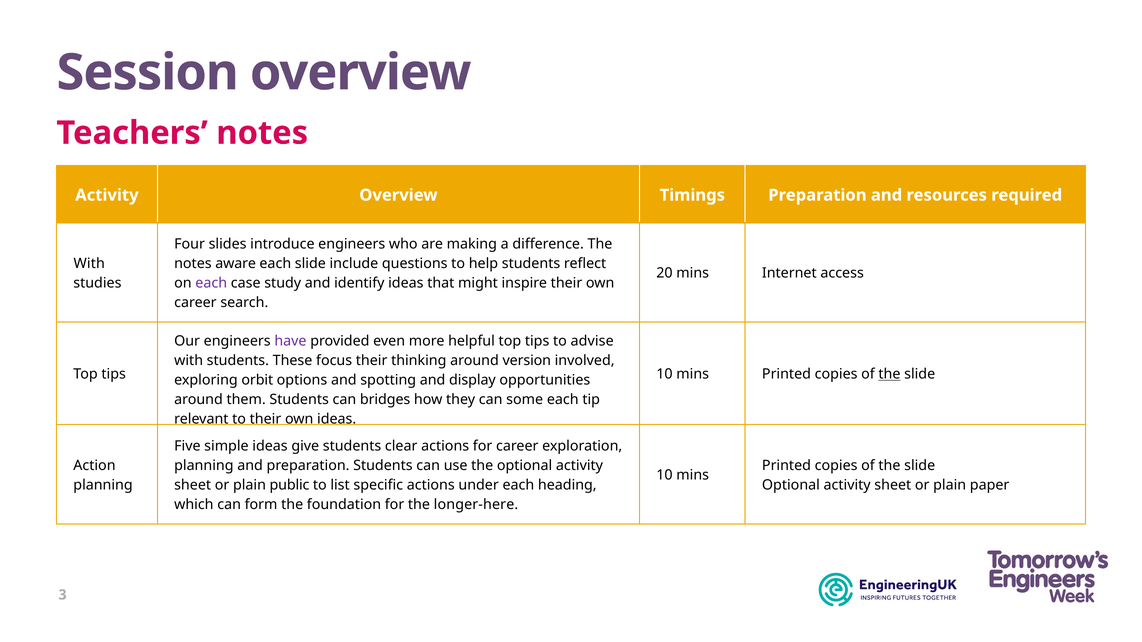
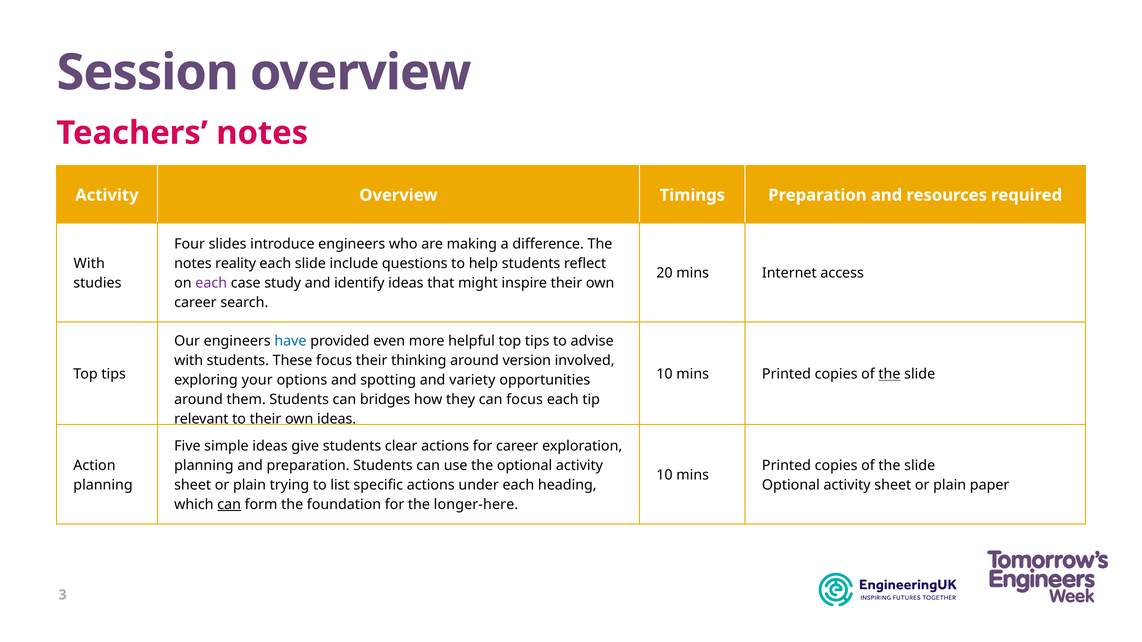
aware: aware -> reality (236, 264)
have colour: purple -> blue (290, 341)
orbit: orbit -> your (257, 380)
display: display -> variety (472, 380)
can some: some -> focus (525, 400)
public: public -> trying (289, 485)
can underline: none -> present (229, 505)
